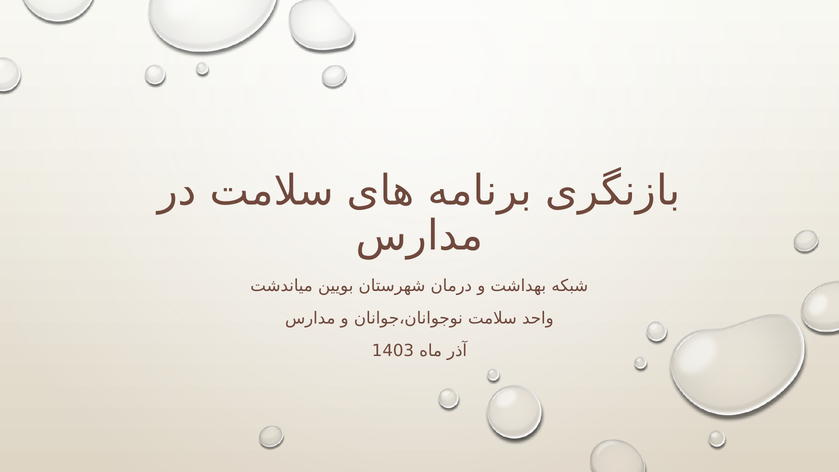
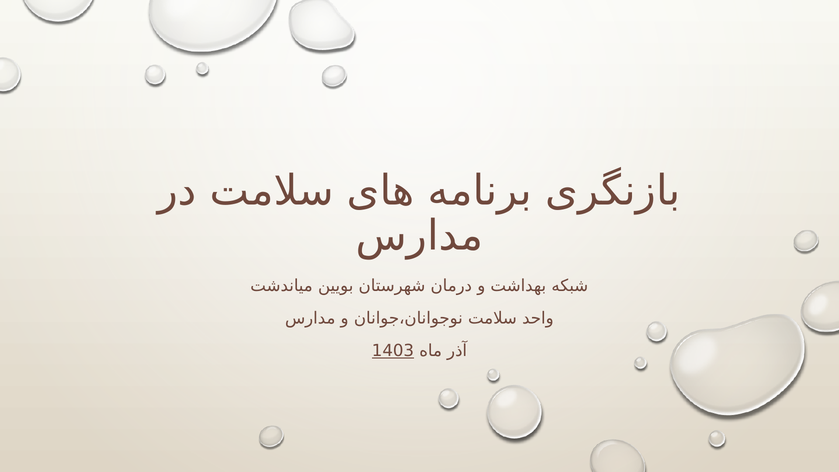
1403 underline: none -> present (393, 351)
